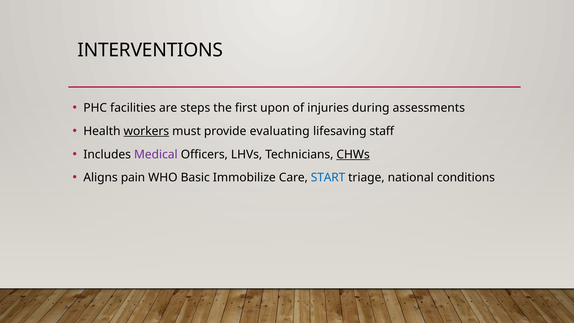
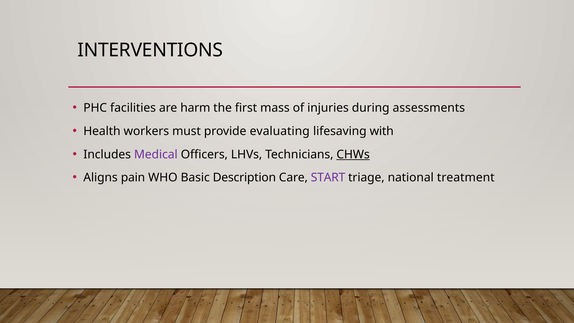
steps: steps -> harm (195, 108)
upon: upon -> mass (275, 108)
workers underline: present -> none (146, 131)
staff: staff -> with (382, 131)
Immobilize: Immobilize -> Description (244, 178)
START colour: blue -> purple (328, 178)
conditions: conditions -> treatment (466, 178)
